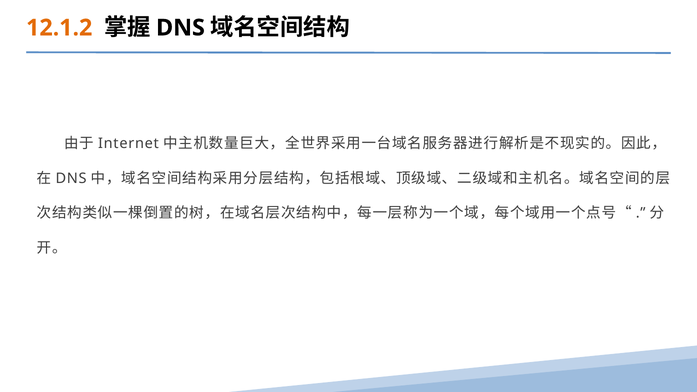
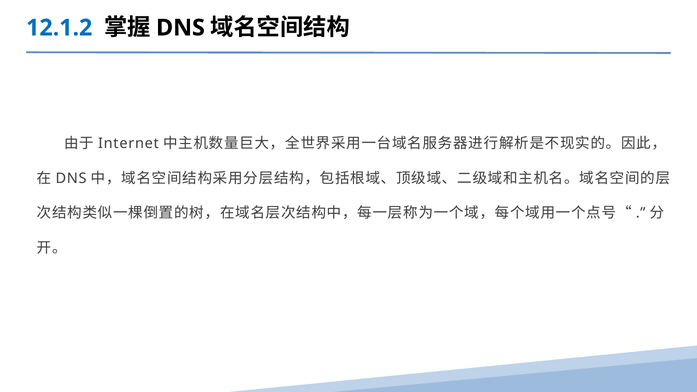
12.1.2 colour: orange -> blue (59, 28)
